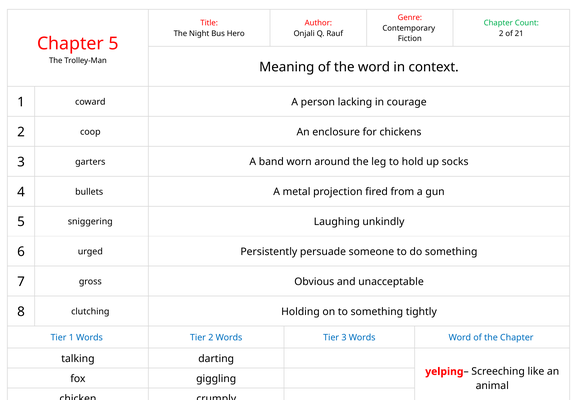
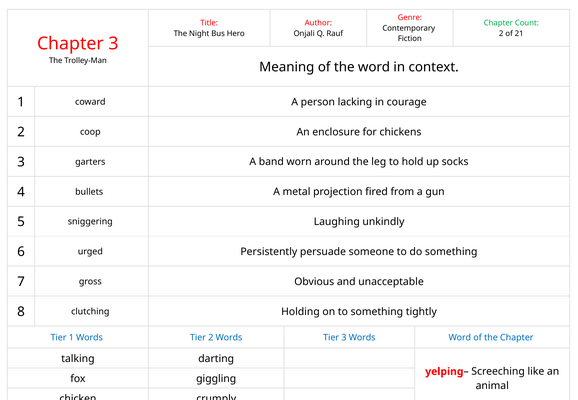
Chapter 5: 5 -> 3 (114, 44)
